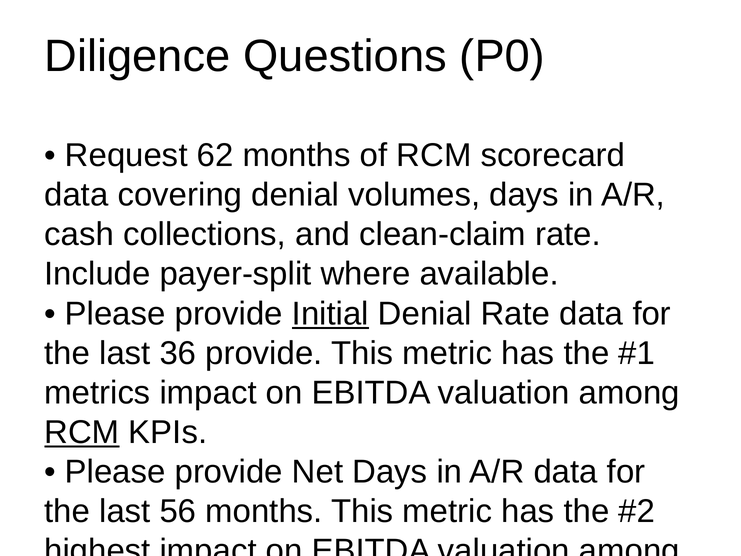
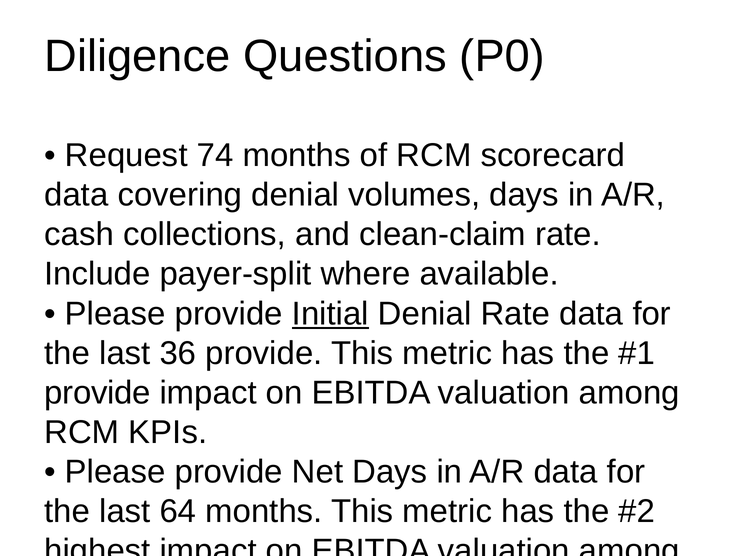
62: 62 -> 74 (215, 155)
metrics: metrics -> provide (98, 393)
RCM underline: present -> none (82, 432)
56: 56 -> 64 (178, 511)
